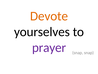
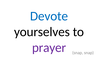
Devote colour: orange -> blue (49, 16)
